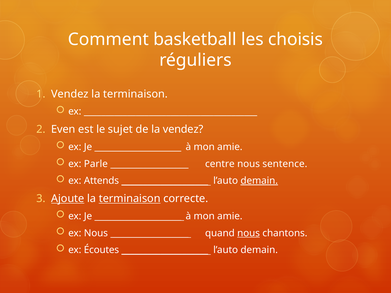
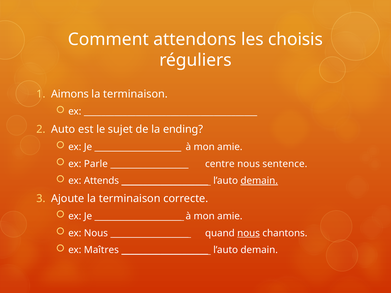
basketball: basketball -> attendons (195, 39)
Vendez: Vendez -> Aimons (70, 94)
Even: Even -> Auto (63, 129)
la vendez: vendez -> ending (183, 129)
Ajoute underline: present -> none (68, 199)
terminaison underline: present -> none (130, 199)
Écoutes: Écoutes -> Maîtres (101, 250)
